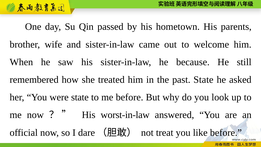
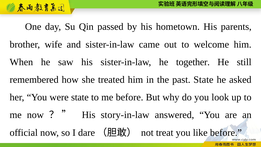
because: because -> together (193, 62)
worst-in-law: worst-in-law -> story-in-law (125, 115)
